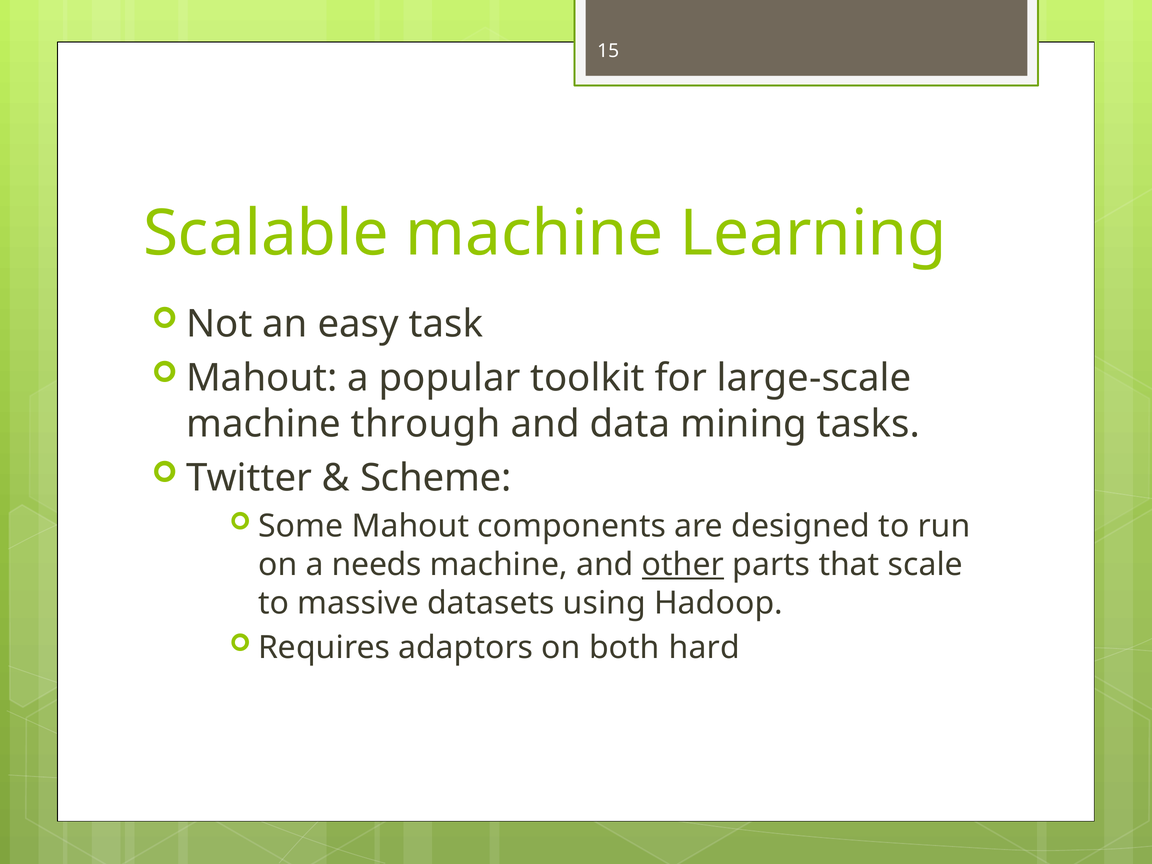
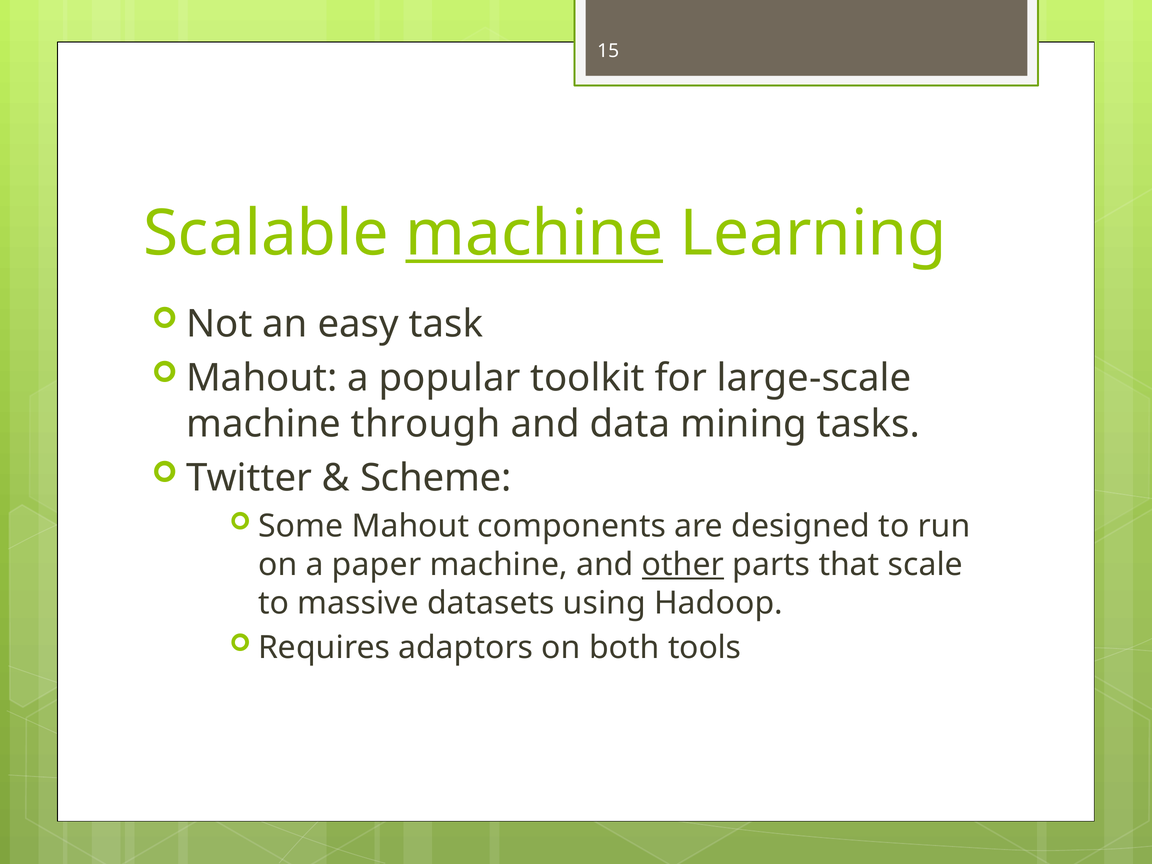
machine underline: none -> present (534, 234)
needs: needs -> paper (377, 565)
hard: hard -> tools (705, 648)
